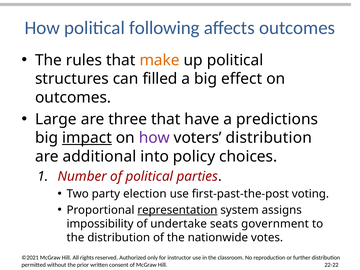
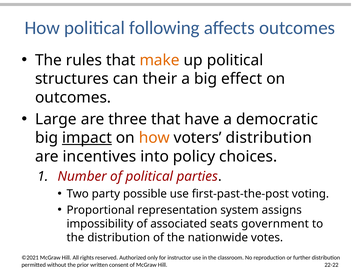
filled: filled -> their (160, 79)
predictions: predictions -> democratic (277, 119)
how colour: purple -> orange (154, 138)
additional: additional -> incentives (99, 156)
election: election -> possible (145, 194)
representation underline: present -> none (177, 210)
undertake: undertake -> associated (179, 224)
